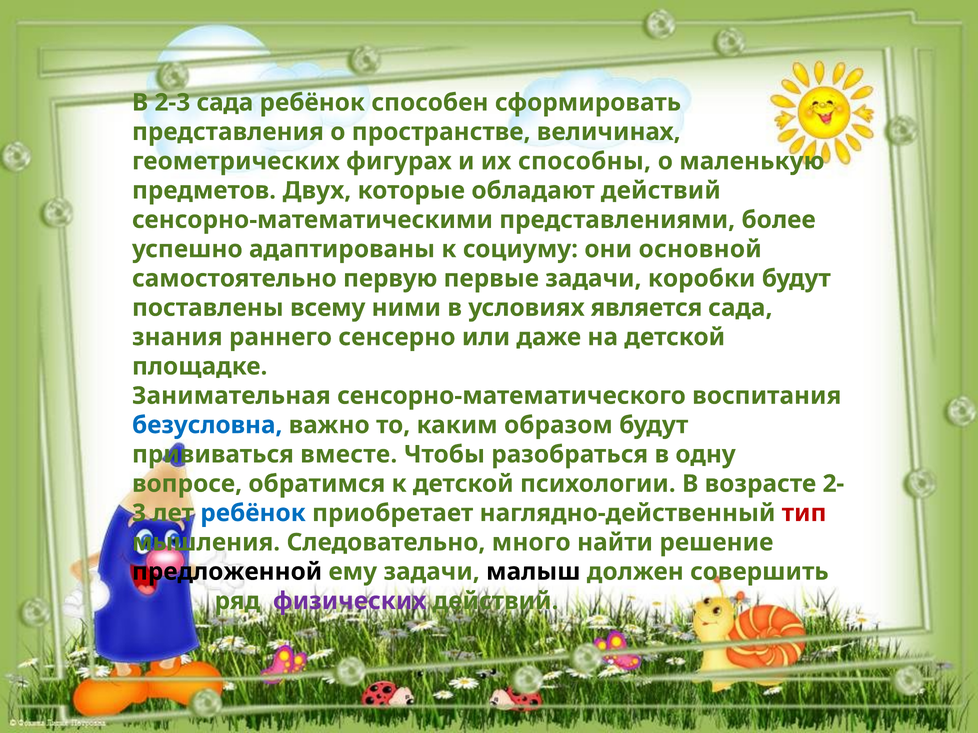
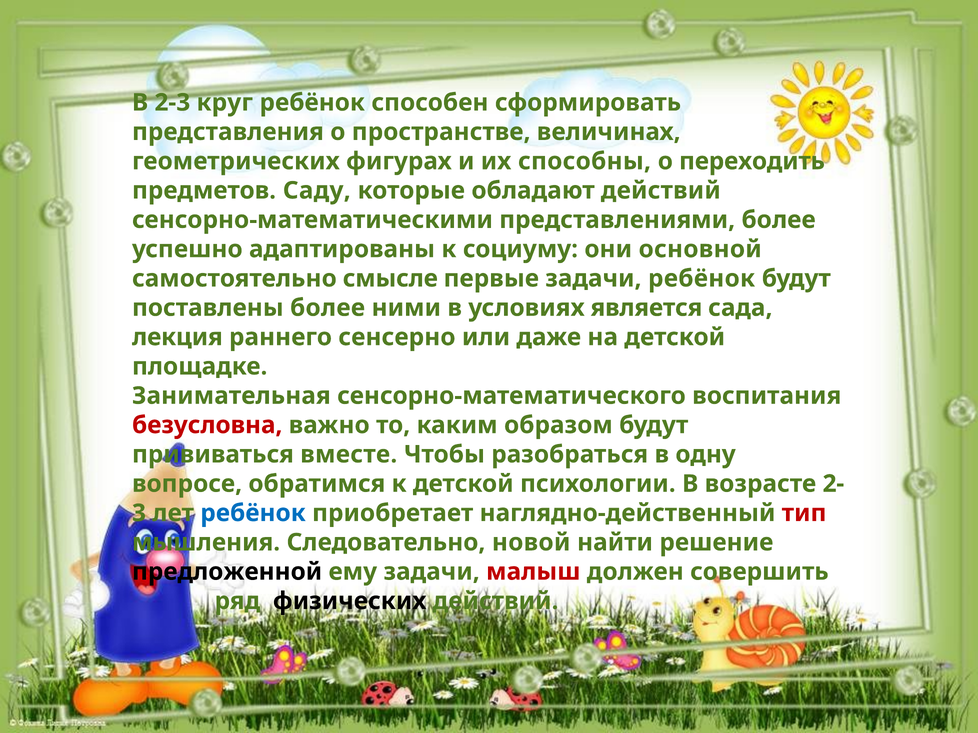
2-3 сада: сада -> круг (225, 103)
маленькую: маленькую -> переходить (752, 161)
Двух: Двух -> Саду (317, 191)
первую: первую -> смысле (390, 279)
задачи коробки: коробки -> ребёнок (702, 279)
поставлены всему: всему -> более (328, 308)
знания: знания -> лекция (177, 337)
безусловна colour: blue -> red (207, 425)
много: много -> новой (531, 543)
малыш colour: black -> red (533, 572)
физических colour: purple -> black (350, 601)
